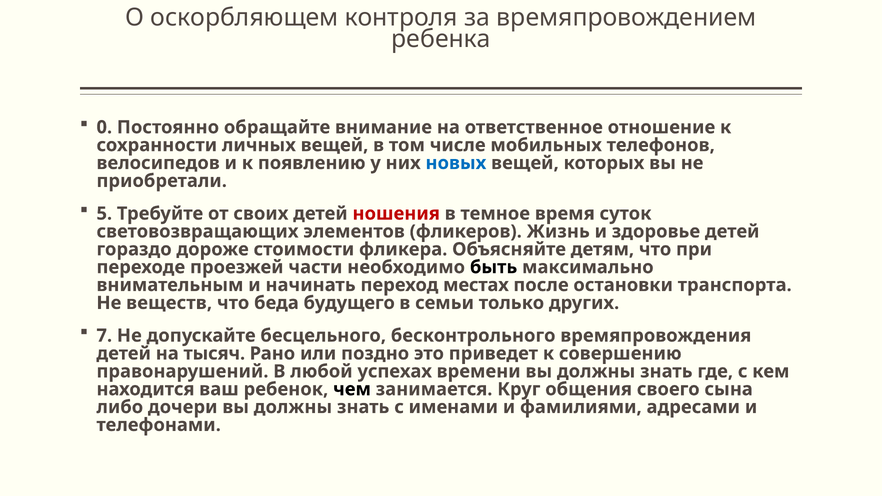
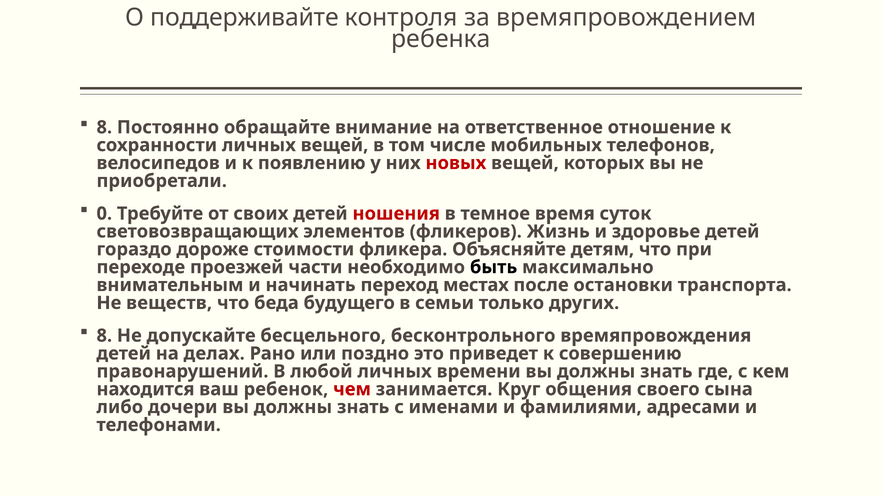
оскорбляющем: оскорбляющем -> поддерживайте (245, 18)
0: 0 -> 8 (104, 127)
новых colour: blue -> red (456, 163)
5: 5 -> 0 (104, 214)
7: 7 -> 8 (104, 336)
тысяч: тысяч -> делах (214, 354)
любой успехах: успехах -> личных (395, 371)
чем colour: black -> red (352, 389)
